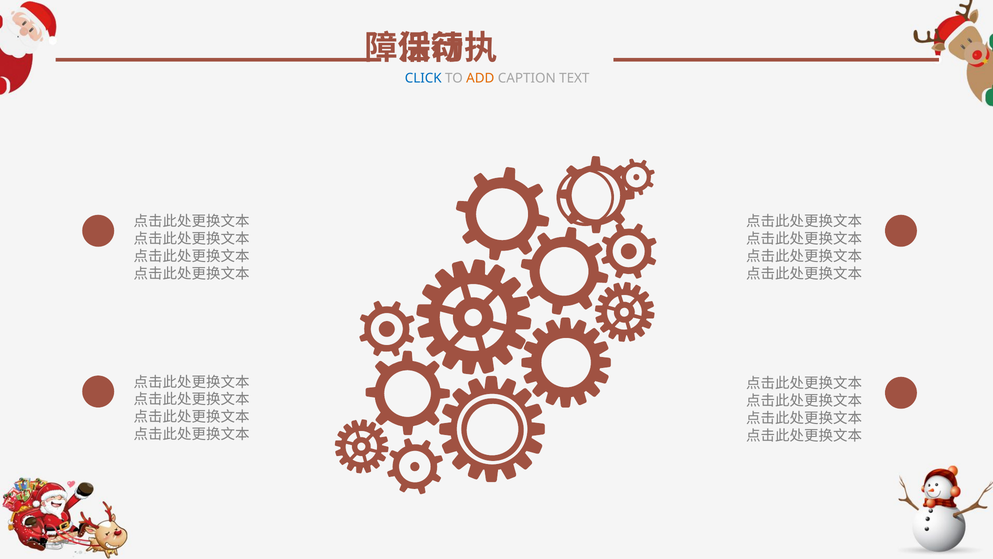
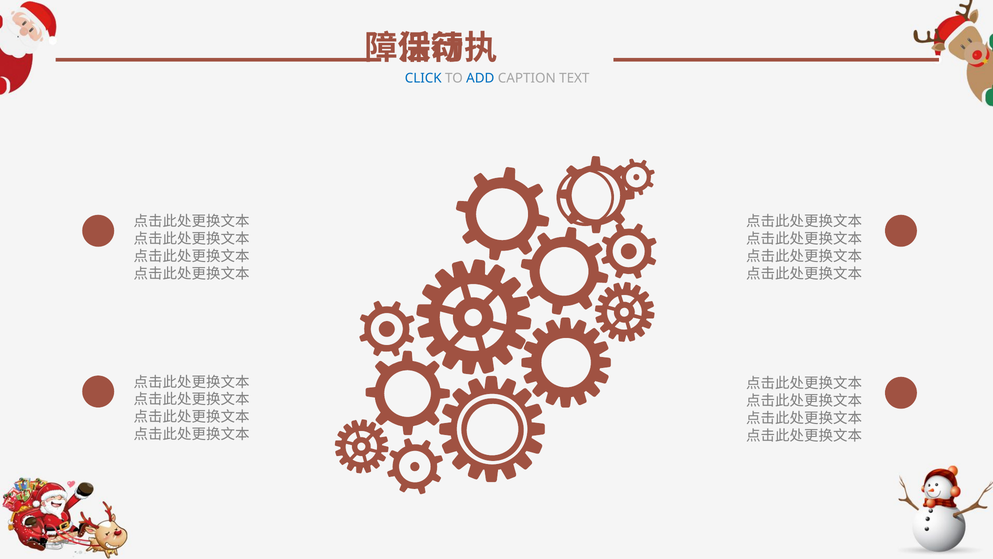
ADD colour: orange -> blue (480, 78)
